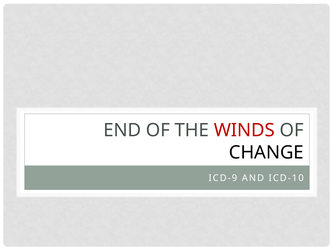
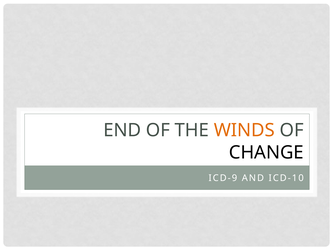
WINDS colour: red -> orange (244, 130)
